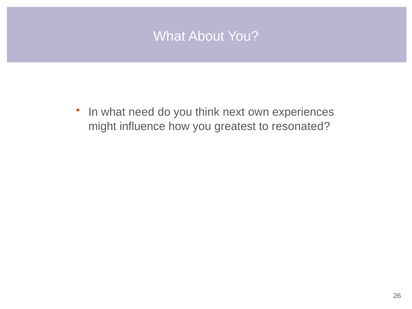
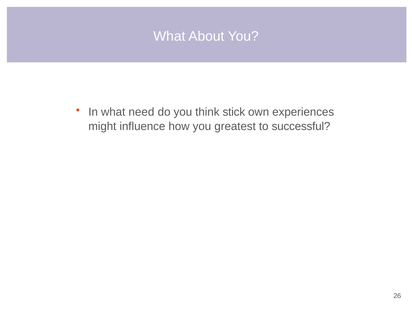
next: next -> stick (234, 112)
resonated: resonated -> successful (301, 127)
